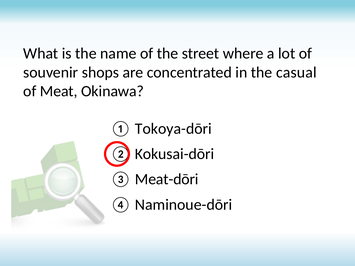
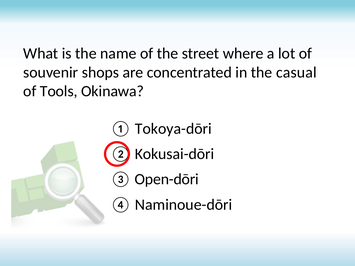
Meat: Meat -> Tools (59, 91)
Meat-dōri: Meat-dōri -> Open-dōri (167, 179)
